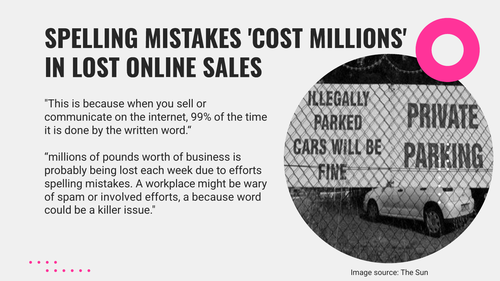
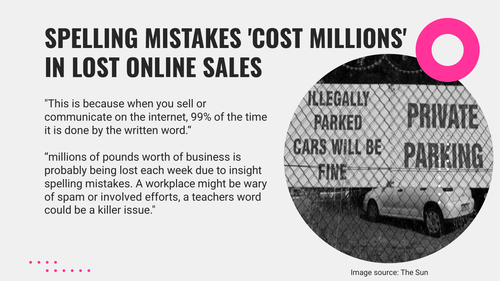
to efforts: efforts -> insight (245, 171)
a because: because -> teachers (213, 197)
